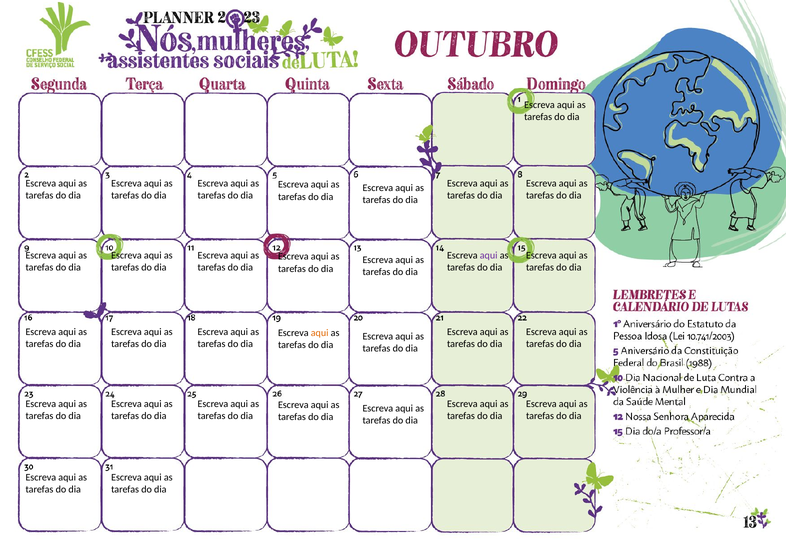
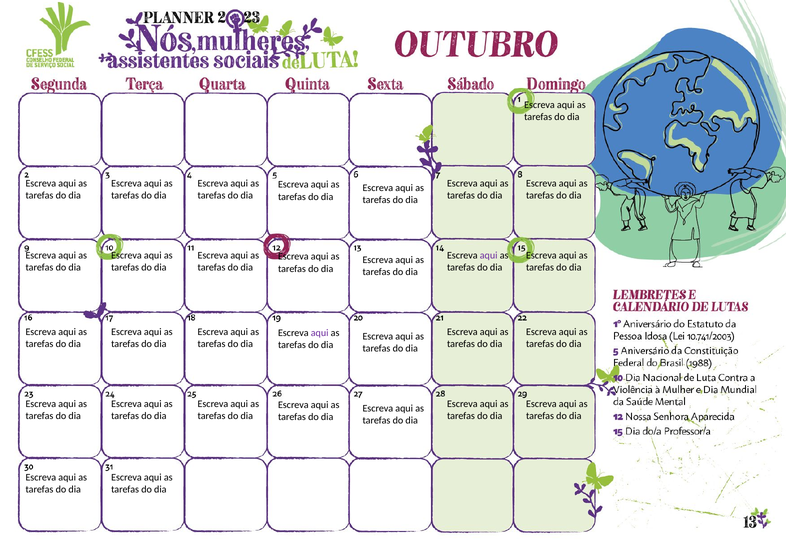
aqui colour: orange -> purple (320, 333)
